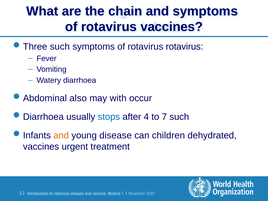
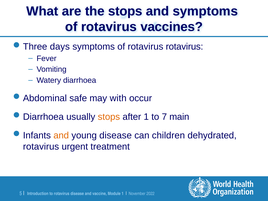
the chain: chain -> stops (125, 11)
such: such -> days (60, 47)
also: also -> safe (78, 98)
stops colour: blue -> orange (109, 117)
after 4: 4 -> 1 (146, 117)
7 such: such -> main (179, 117)
vaccines: vaccines -> rotavirus (41, 147)
